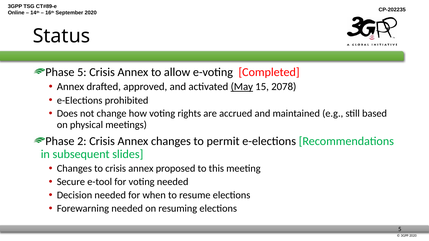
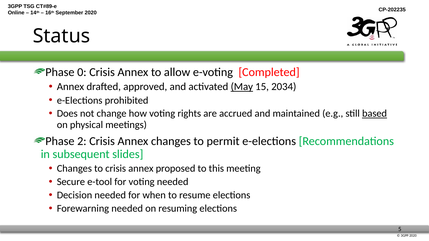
Phase 5: 5 -> 0 (82, 72)
2078: 2078 -> 2034 (284, 87)
based underline: none -> present (375, 114)
